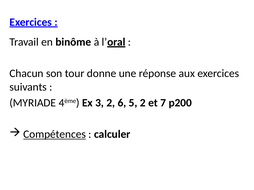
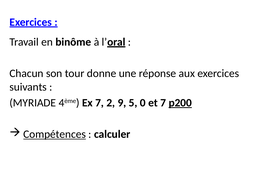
Ex 3: 3 -> 7 (100, 103)
6: 6 -> 9 (122, 103)
5 2: 2 -> 0 (143, 103)
p200 underline: none -> present (180, 103)
